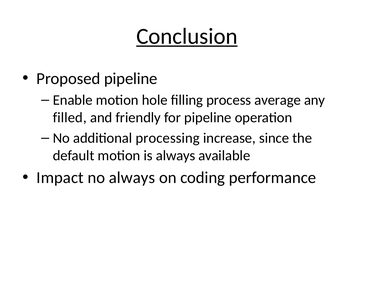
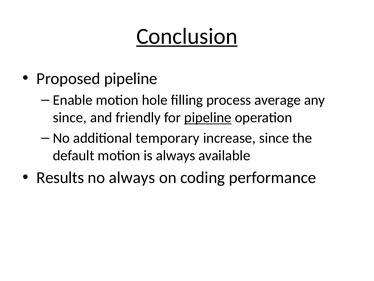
filled: filled -> since (70, 117)
pipeline underline: none -> present (208, 117)
processing: processing -> temporary (168, 138)
Impact: Impact -> Results (60, 177)
